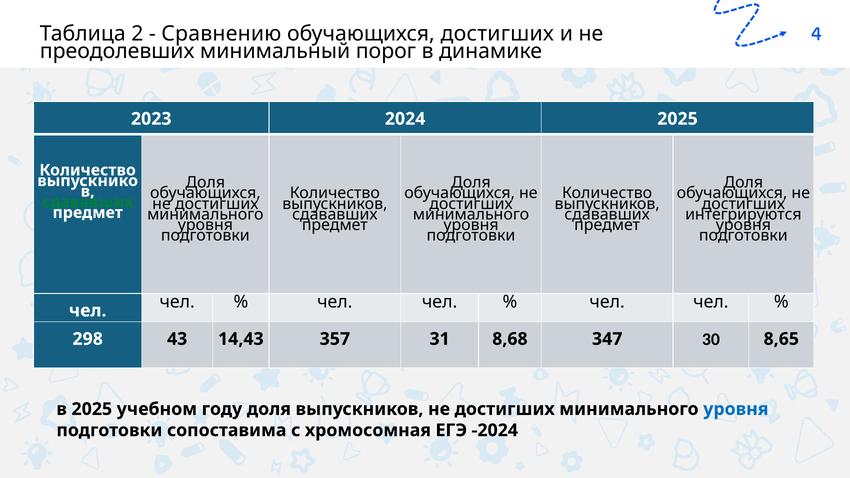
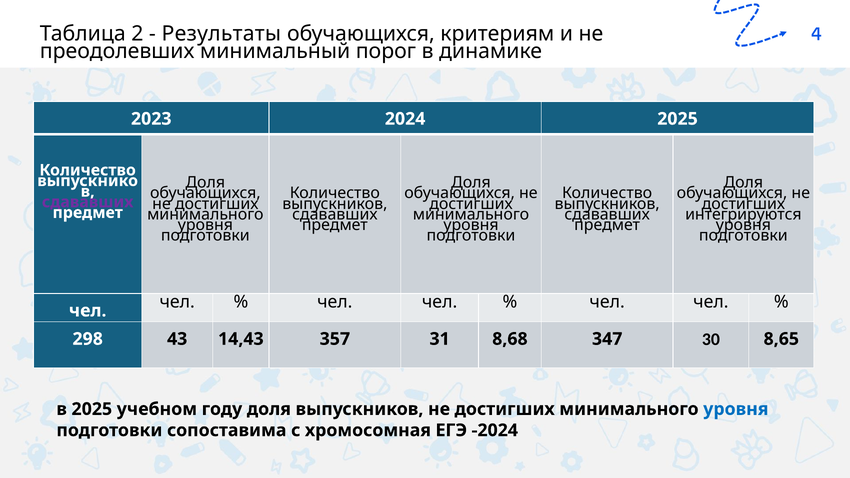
Сравнению: Сравнению -> Результаты (221, 34)
обучающихся достигших: достигших -> критериям (497, 34)
сдававших colour: green -> purple (88, 202)
